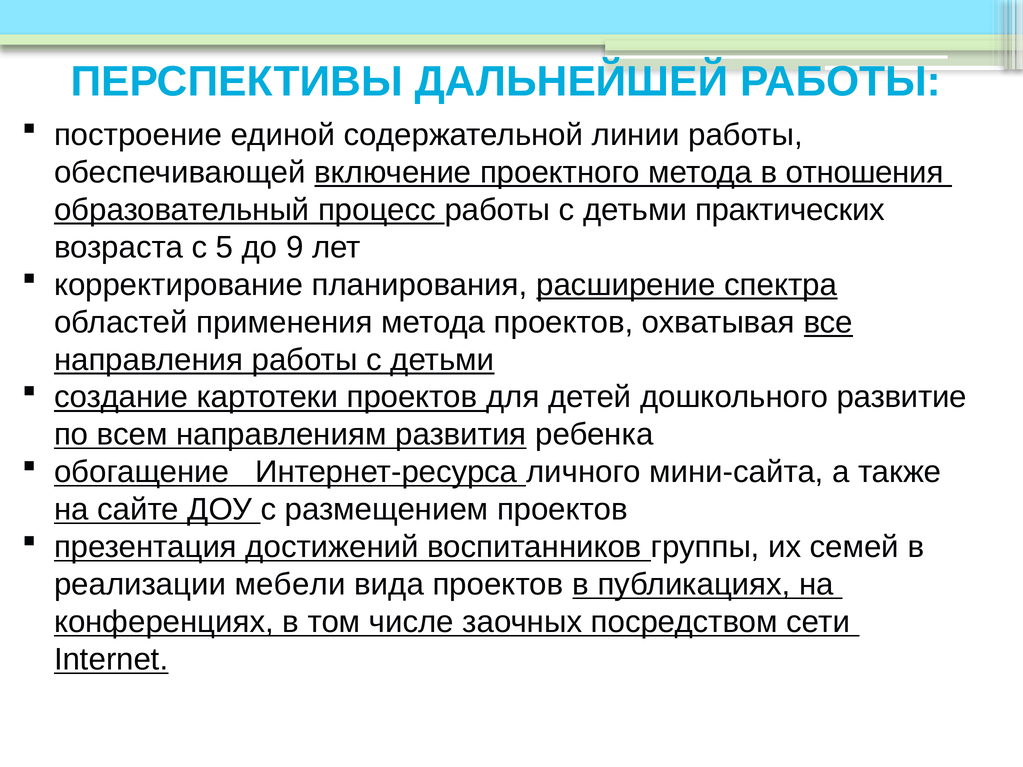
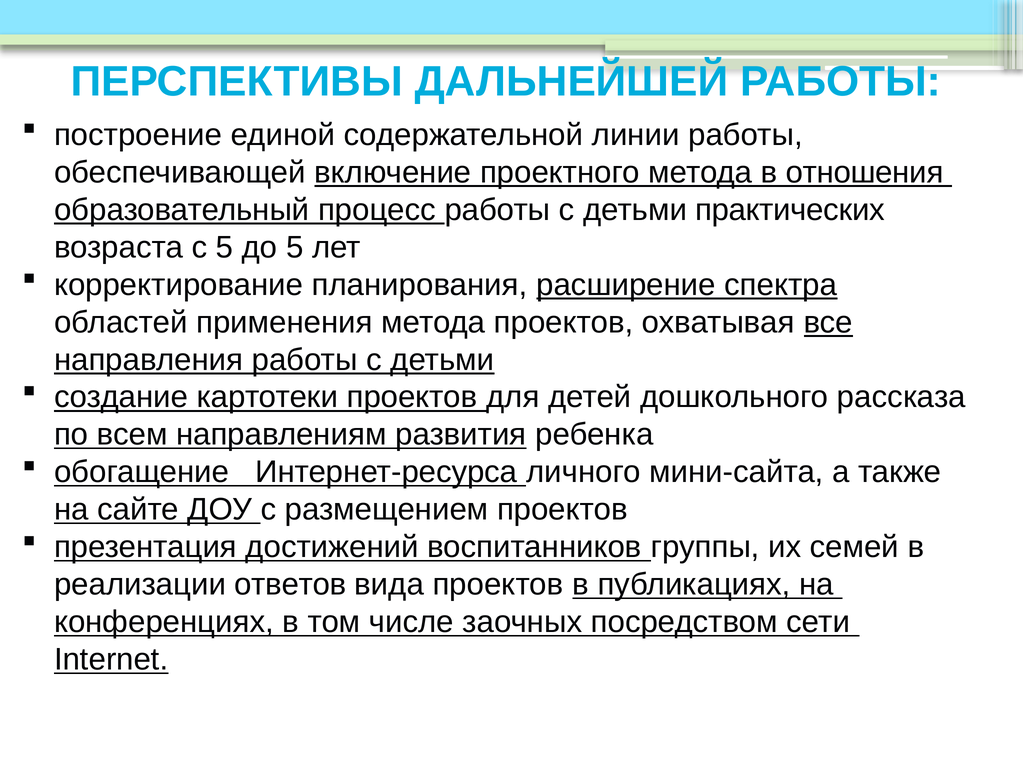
до 9: 9 -> 5 (295, 247)
развитие: развитие -> рассказа (901, 397)
мебели: мебели -> ответов (290, 585)
